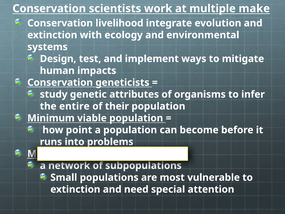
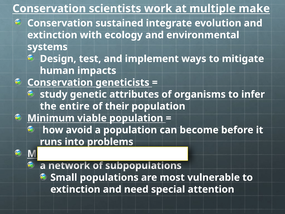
livelihood: livelihood -> sustained (119, 23)
point: point -> avoid (79, 130)
